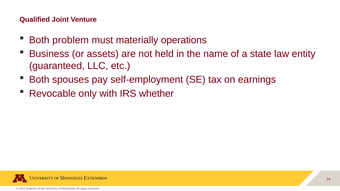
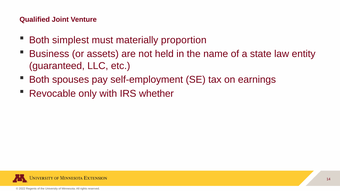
problem: problem -> simplest (71, 40)
operations: operations -> proportion (184, 40)
